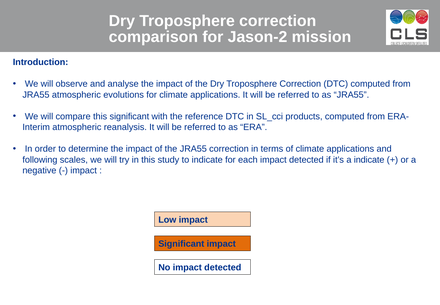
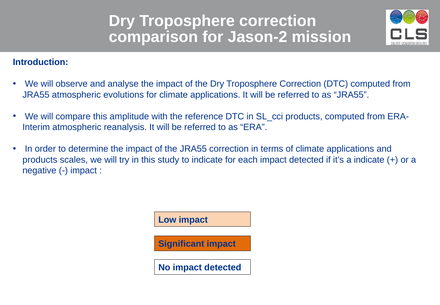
this significant: significant -> amplitude (129, 116)
following: following -> products (40, 160)
